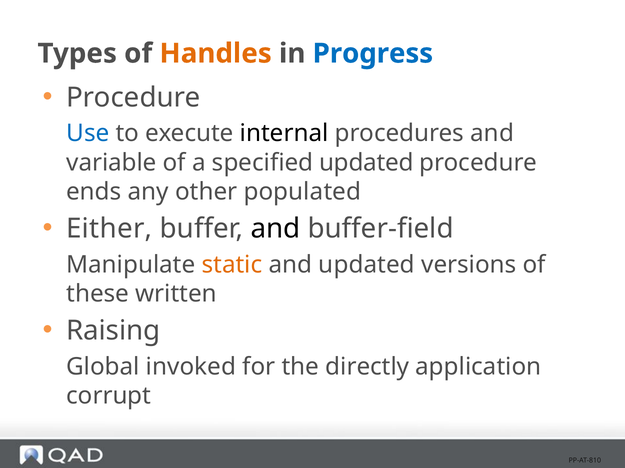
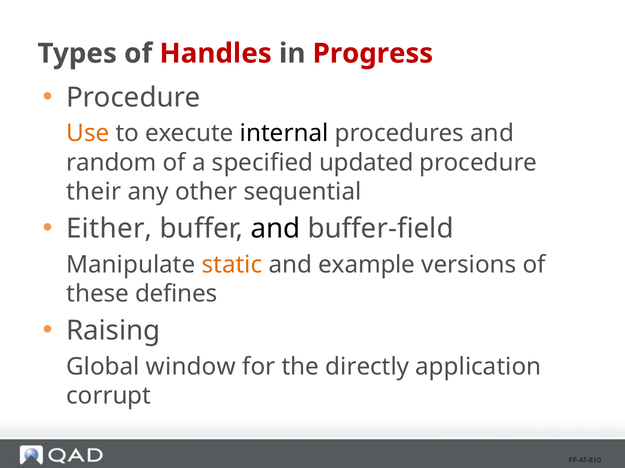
Handles colour: orange -> red (216, 54)
Progress colour: blue -> red (373, 54)
Use colour: blue -> orange (88, 134)
variable: variable -> random (111, 163)
ends: ends -> their (94, 192)
populated: populated -> sequential (302, 192)
and updated: updated -> example (367, 265)
written: written -> defines (176, 294)
invoked: invoked -> window (191, 367)
